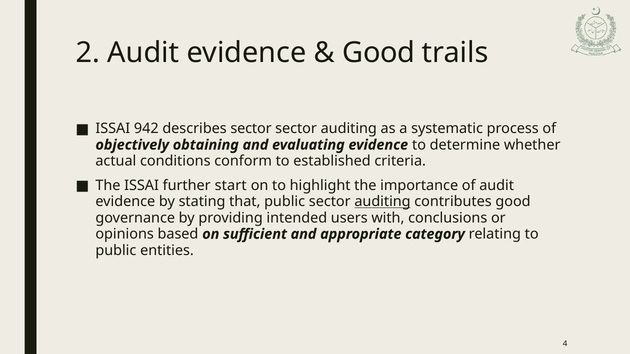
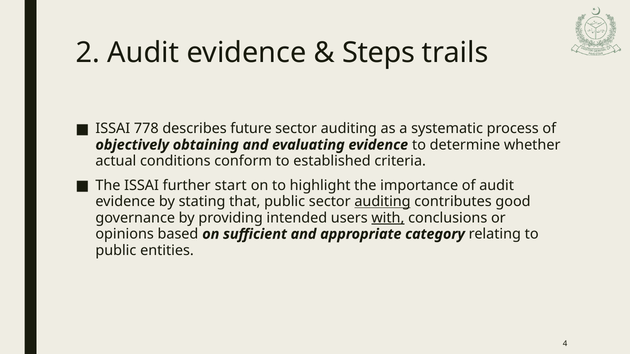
Good: Good -> Steps (379, 53)
942: 942 -> 778 (146, 129)
describes sector: sector -> future (251, 129)
with underline: none -> present (388, 218)
